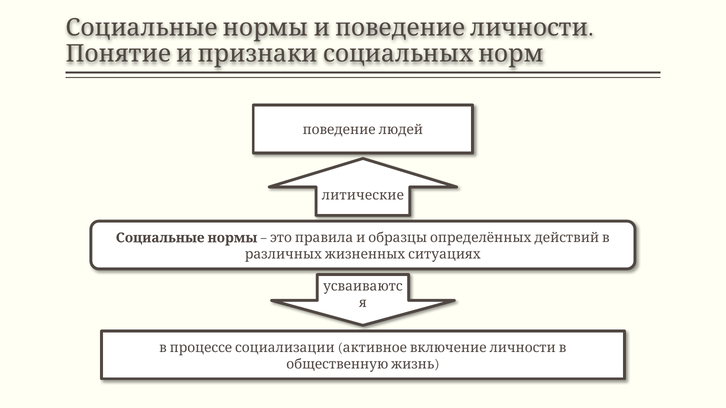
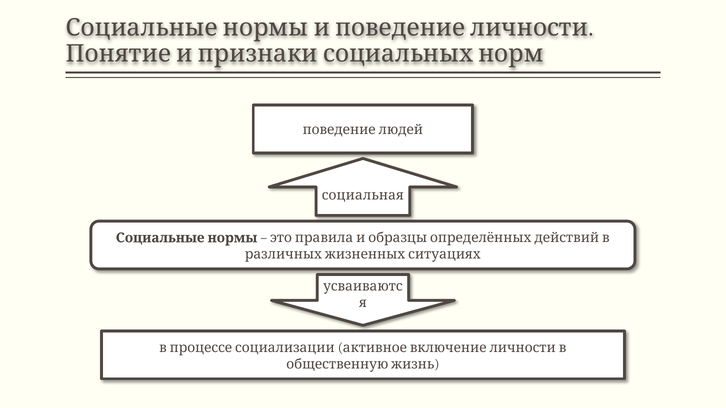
литические: литические -> социальная (363, 195)
